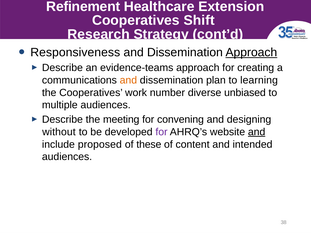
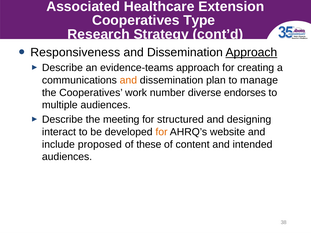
Refinement: Refinement -> Associated (83, 7)
Shift: Shift -> Type (199, 20)
learning: learning -> manage (259, 80)
unbiased: unbiased -> endorses (245, 93)
convening: convening -> structured (180, 120)
without: without -> interact (59, 132)
for colour: purple -> orange (162, 132)
and underline: present -> none (257, 132)
